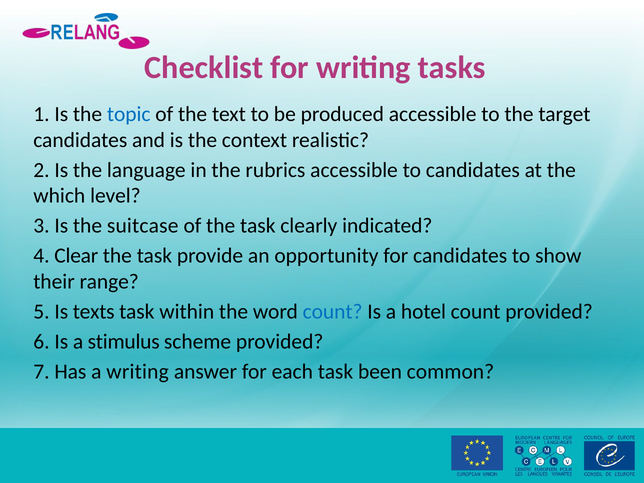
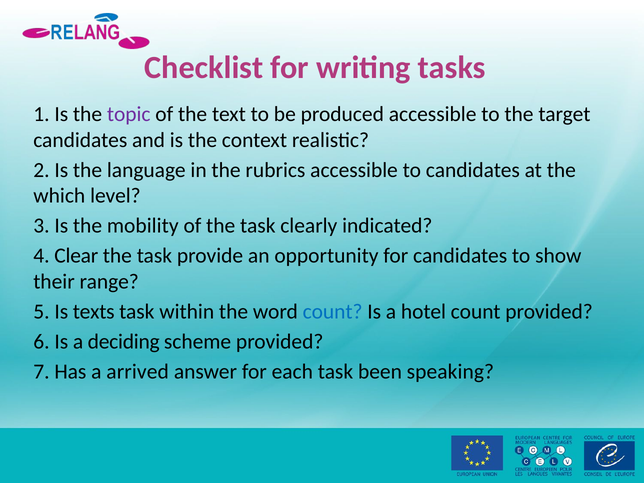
topic colour: blue -> purple (129, 114)
suitcase: suitcase -> mobility (143, 226)
stimulus: stimulus -> deciding (124, 342)
a writing: writing -> arrived (138, 372)
common: common -> speaking (450, 372)
